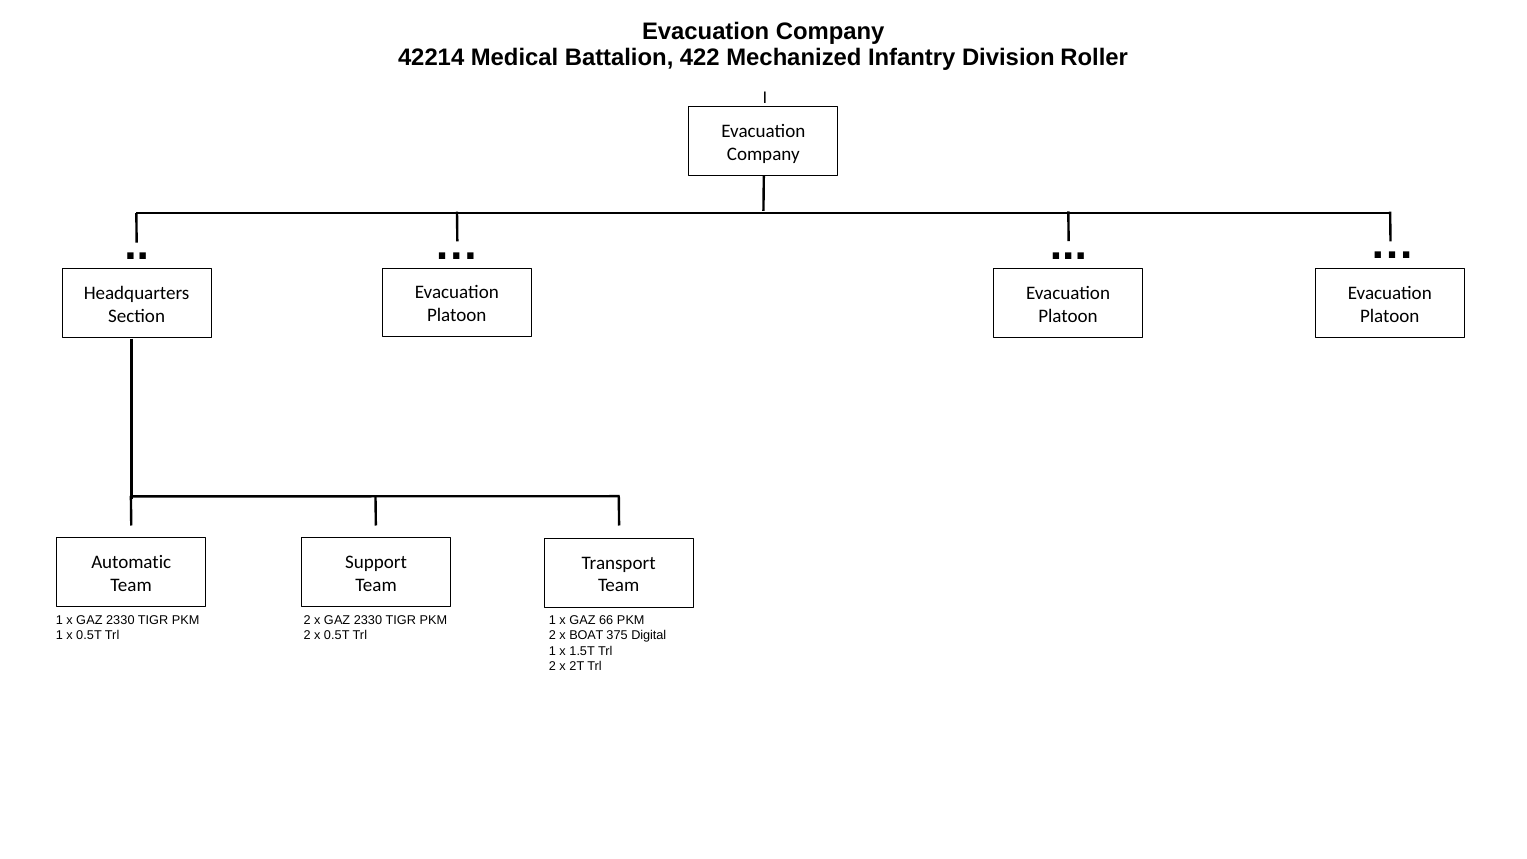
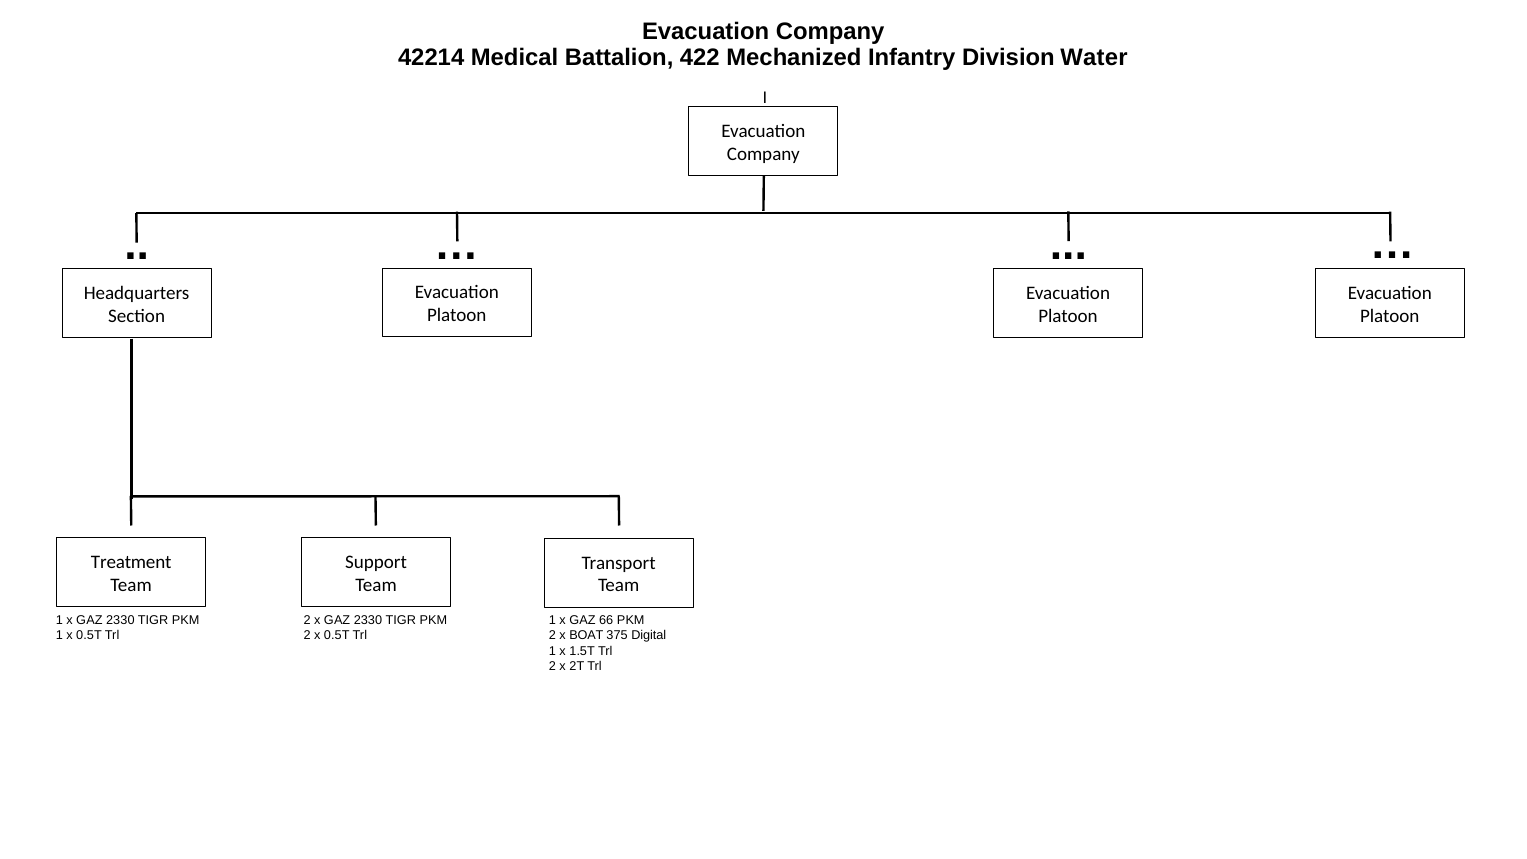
Roller: Roller -> Water (1094, 58)
Automatic: Automatic -> Treatment (131, 562)
